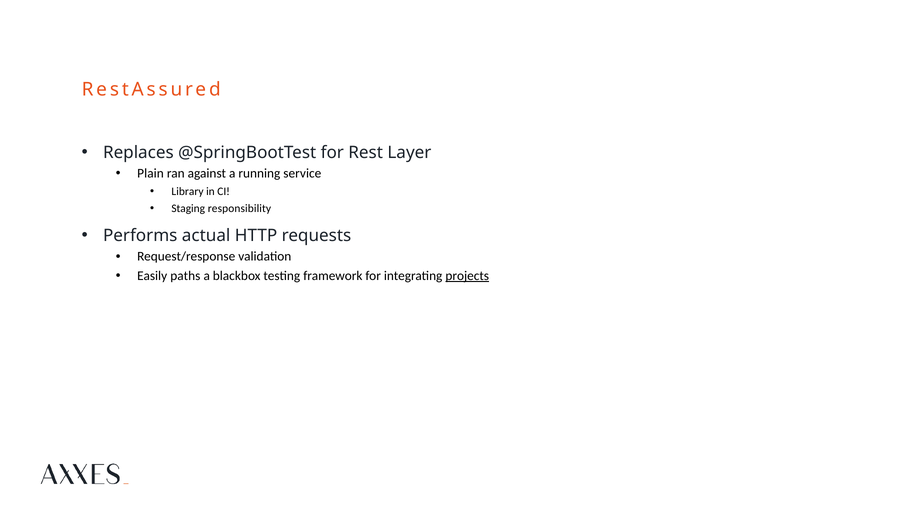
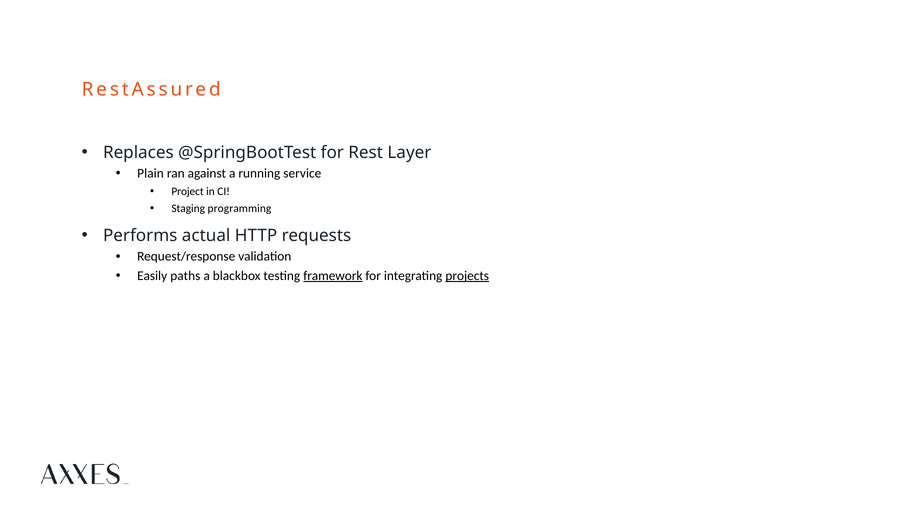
Library: Library -> Project (188, 191)
responsibility: responsibility -> programming (239, 209)
framework underline: none -> present (333, 276)
